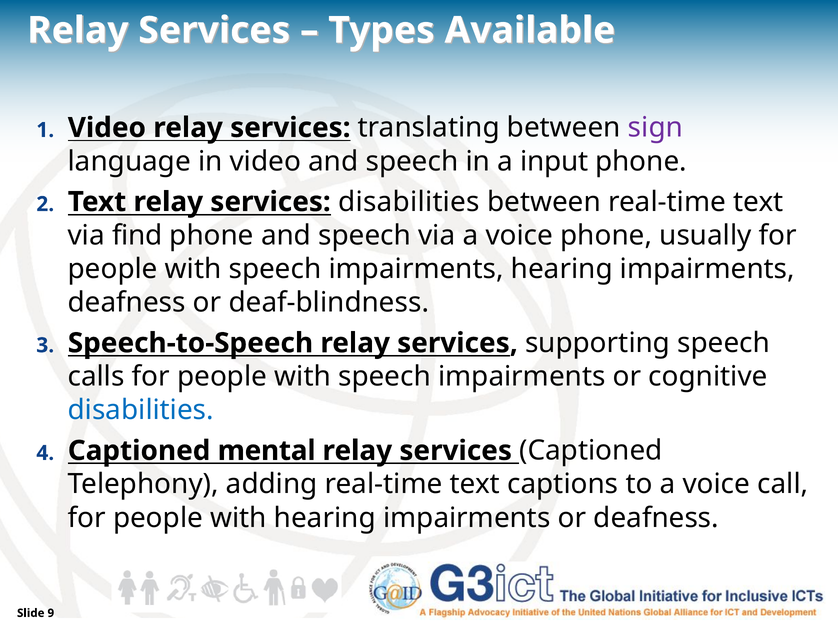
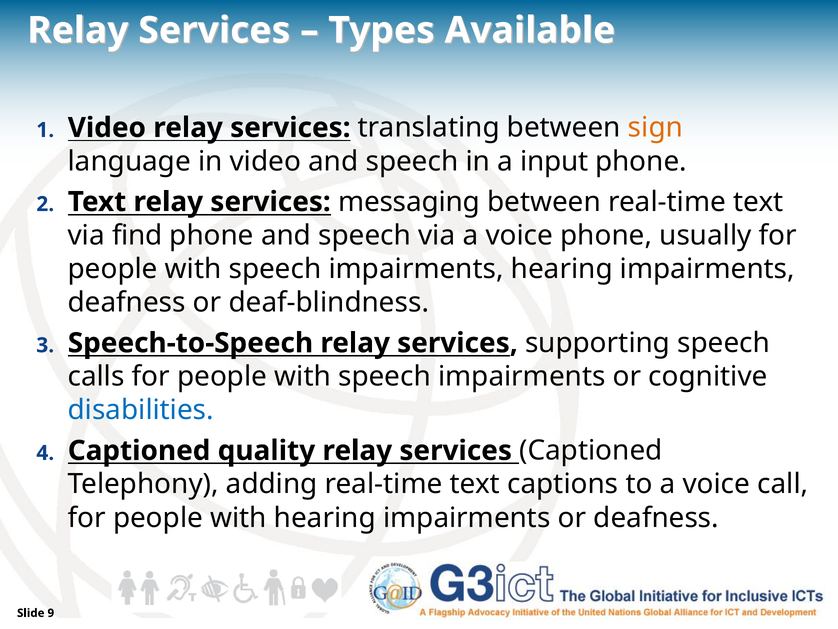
sign colour: purple -> orange (655, 128)
services disabilities: disabilities -> messaging (409, 202)
mental: mental -> quality (266, 450)
